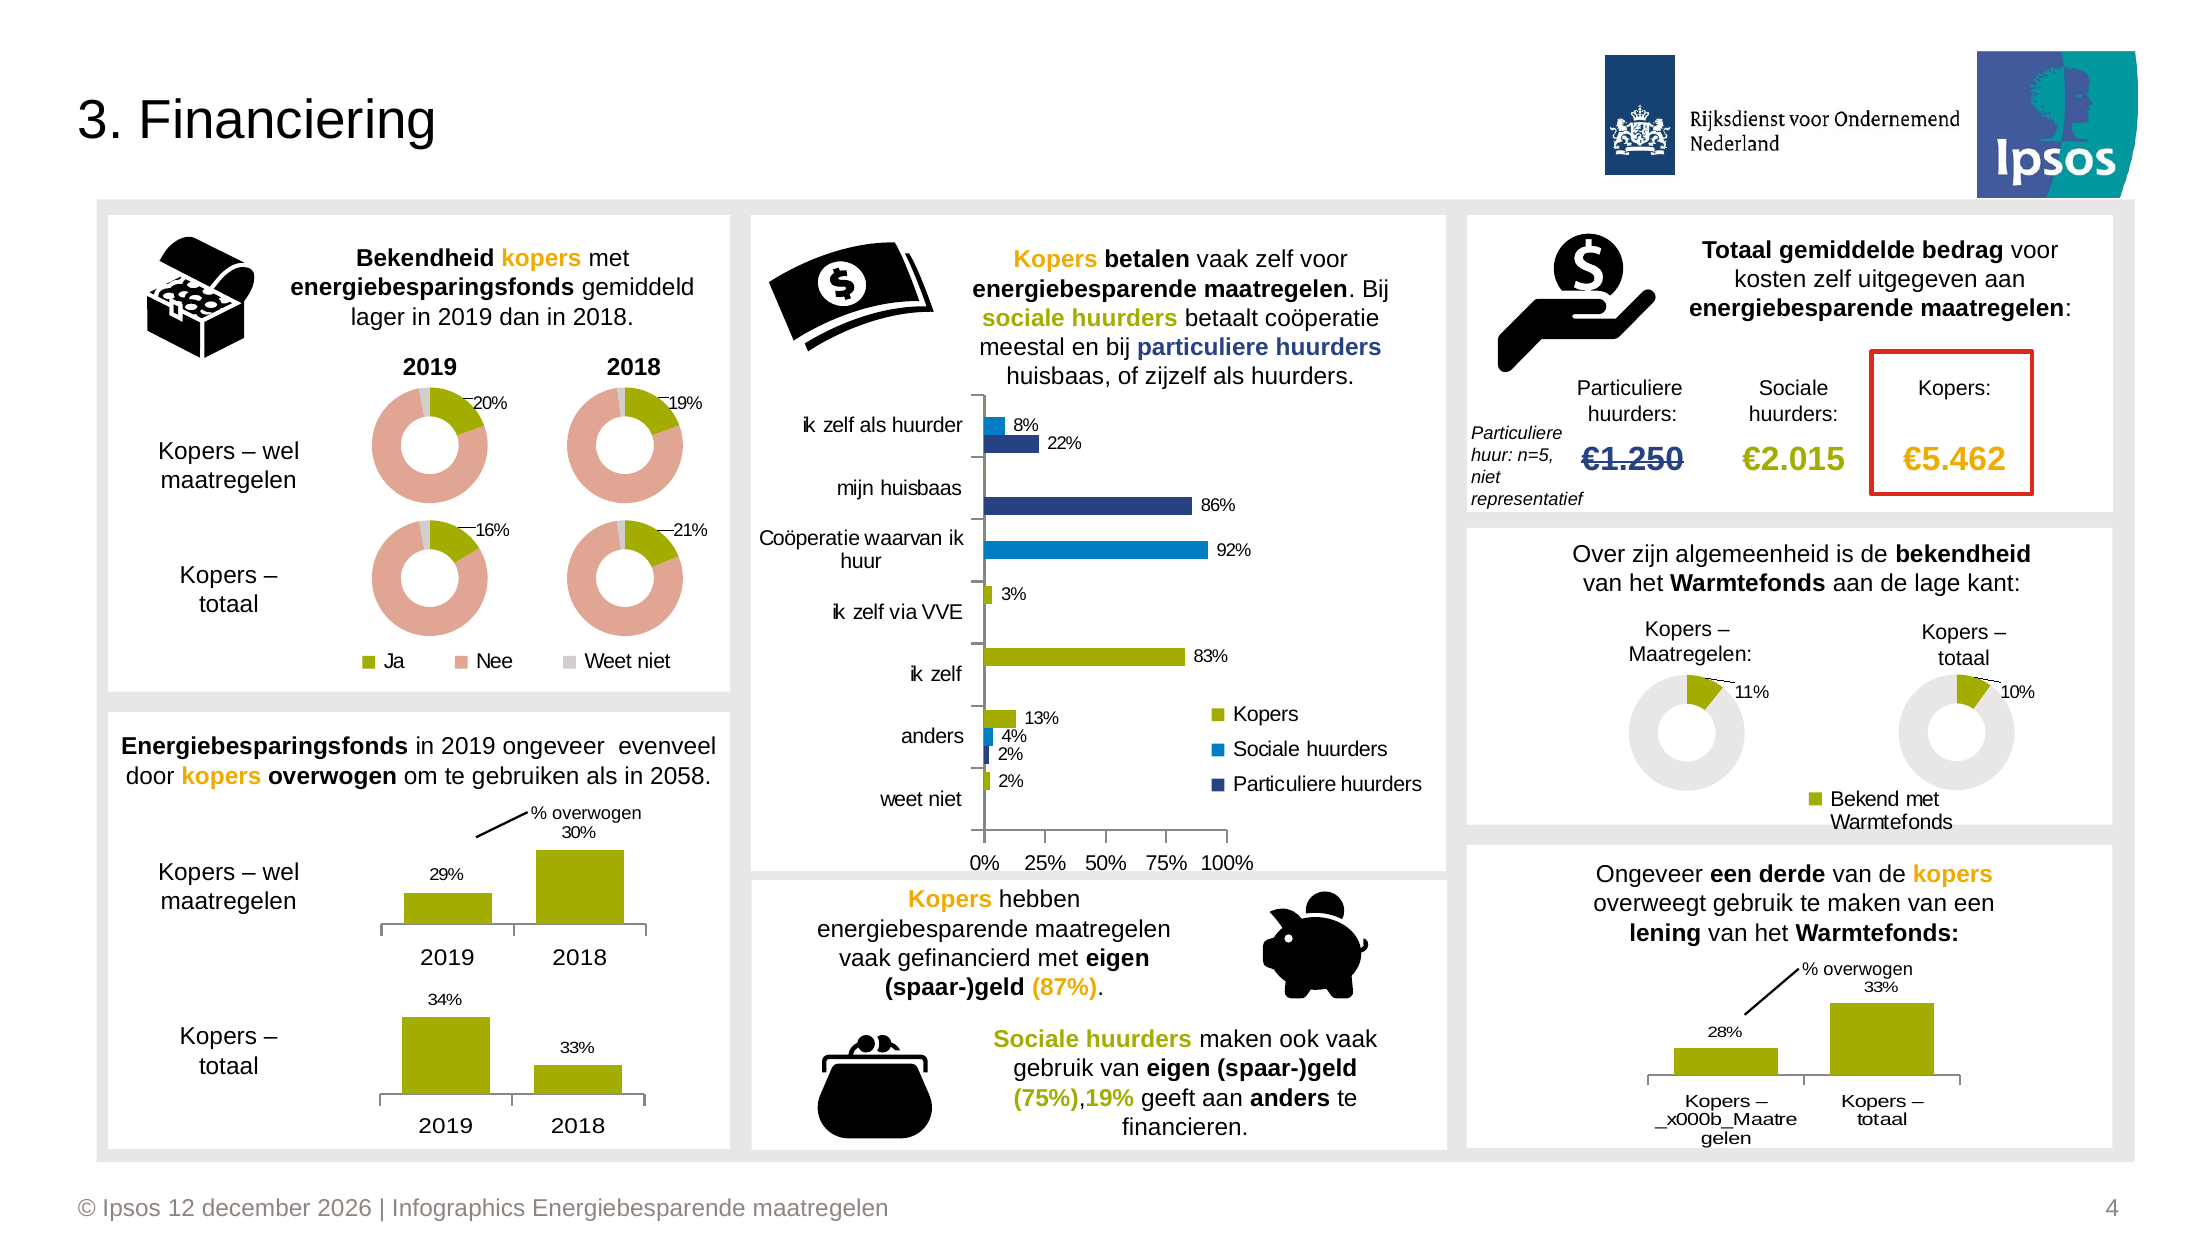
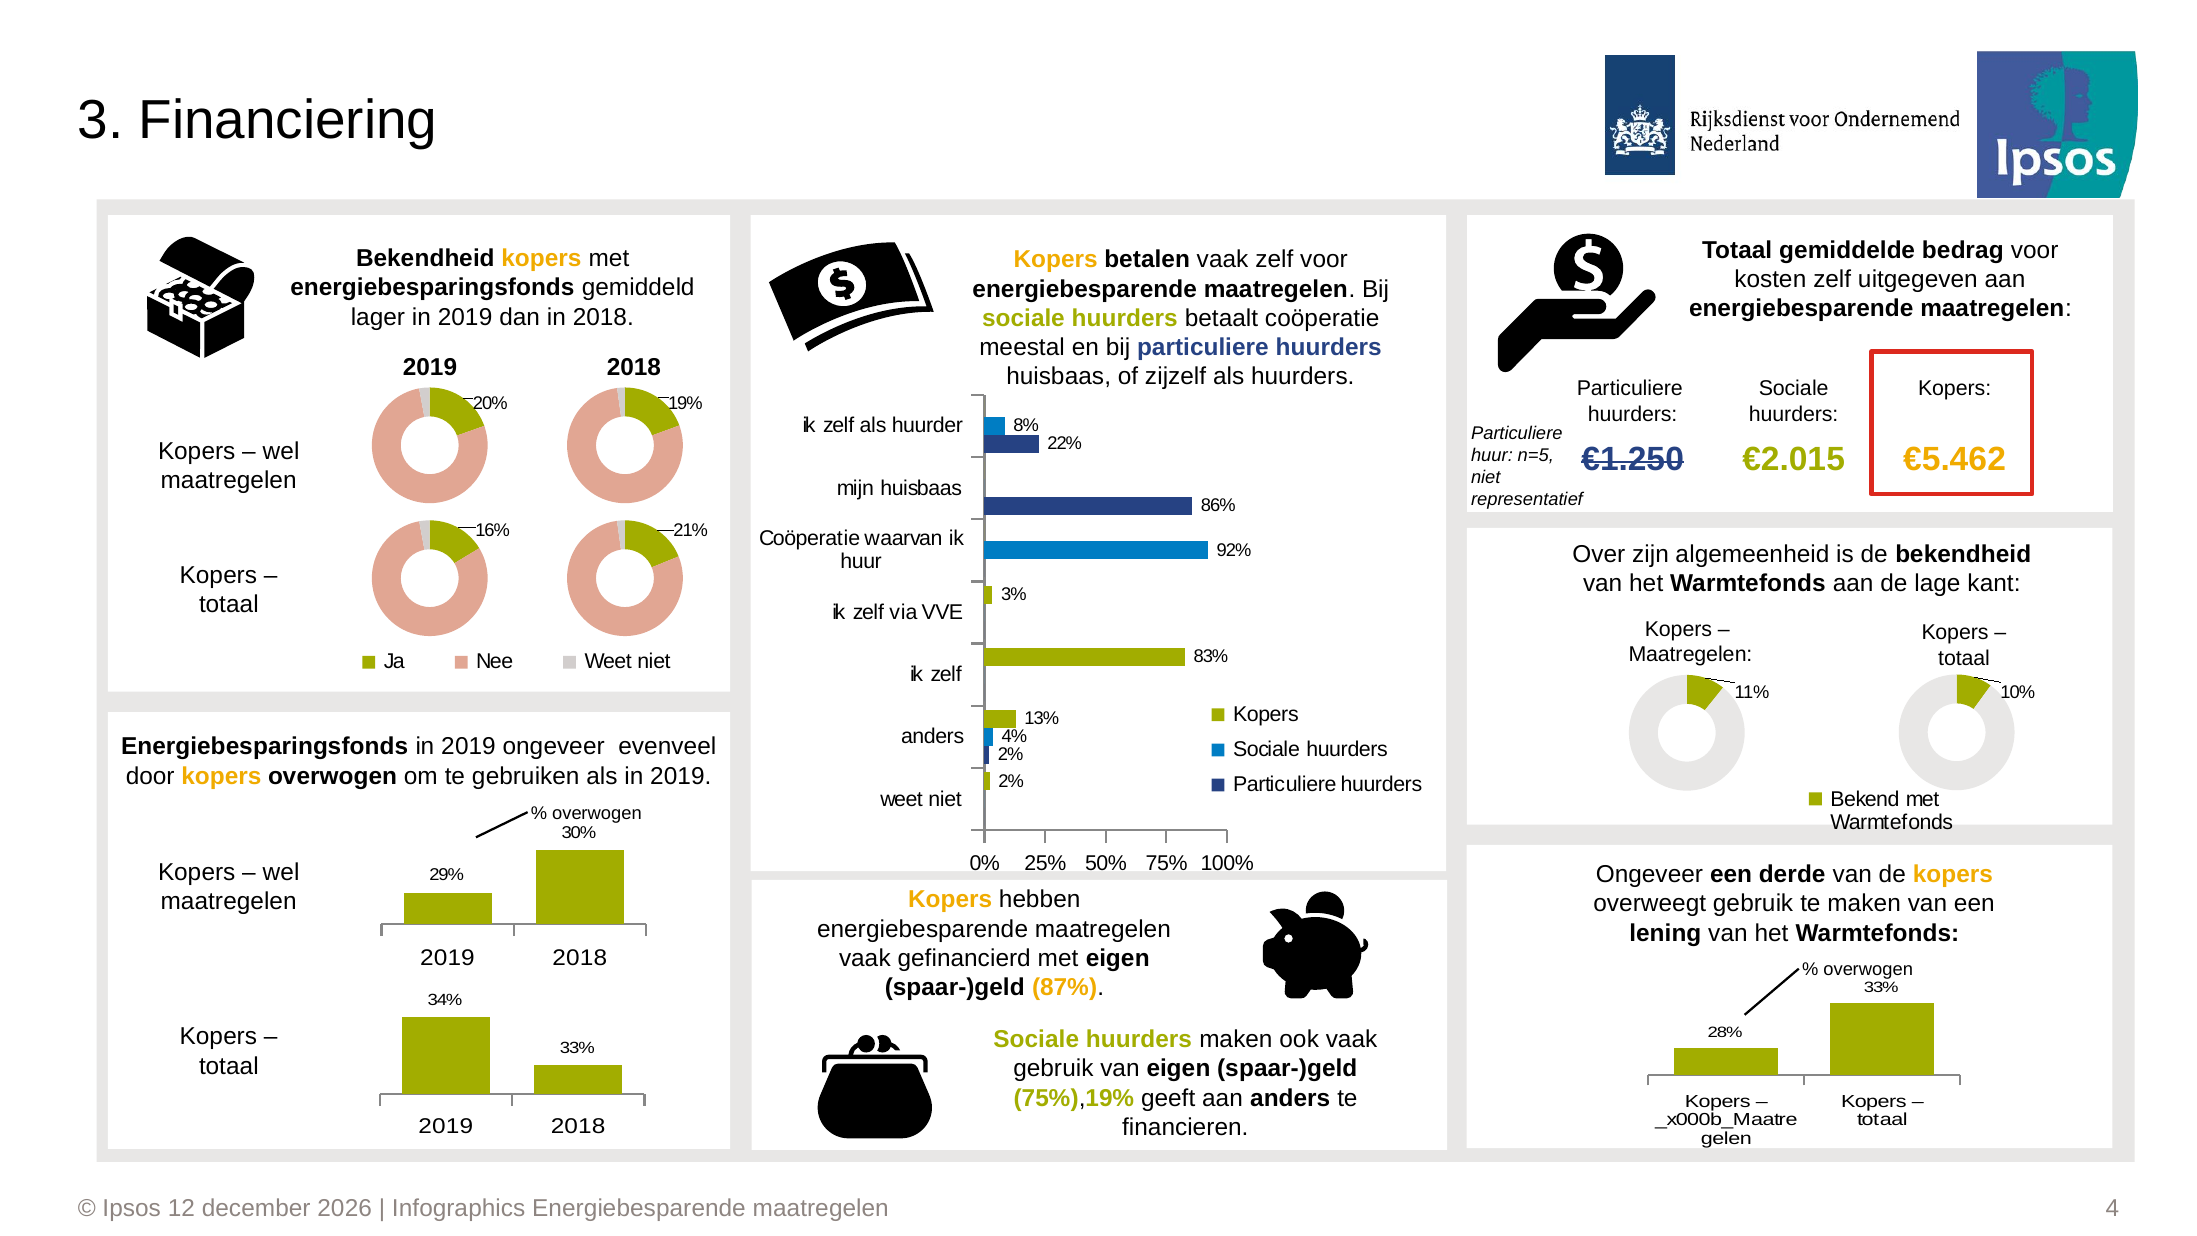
als in 2058: 2058 -> 2019 (681, 776)
